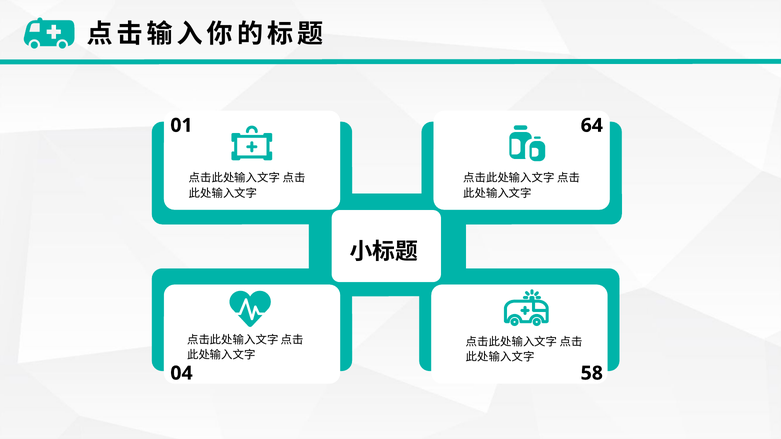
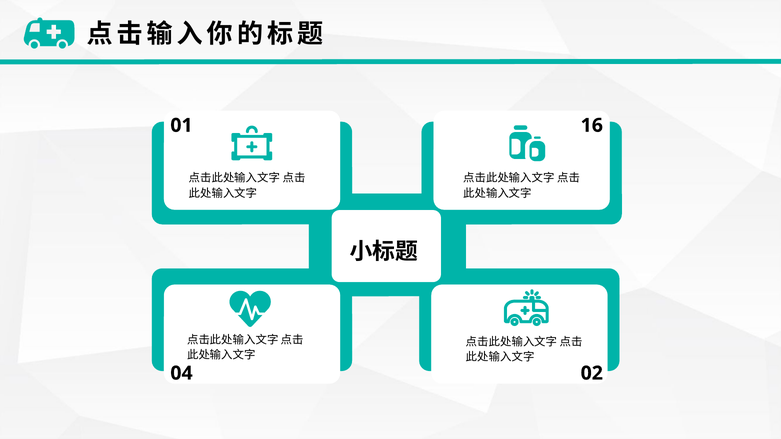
64: 64 -> 16 (592, 125)
58: 58 -> 02 (592, 373)
